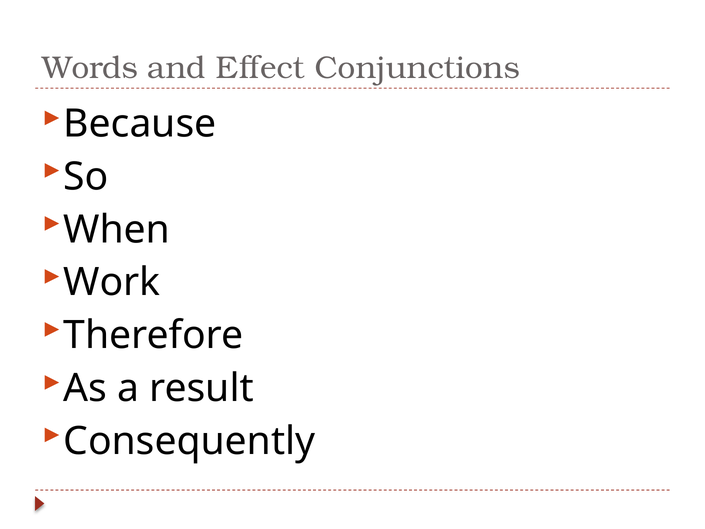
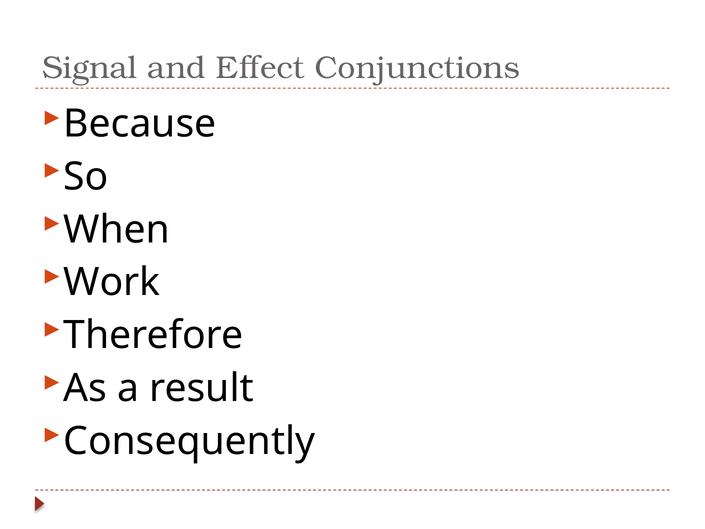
Words: Words -> Signal (90, 68)
